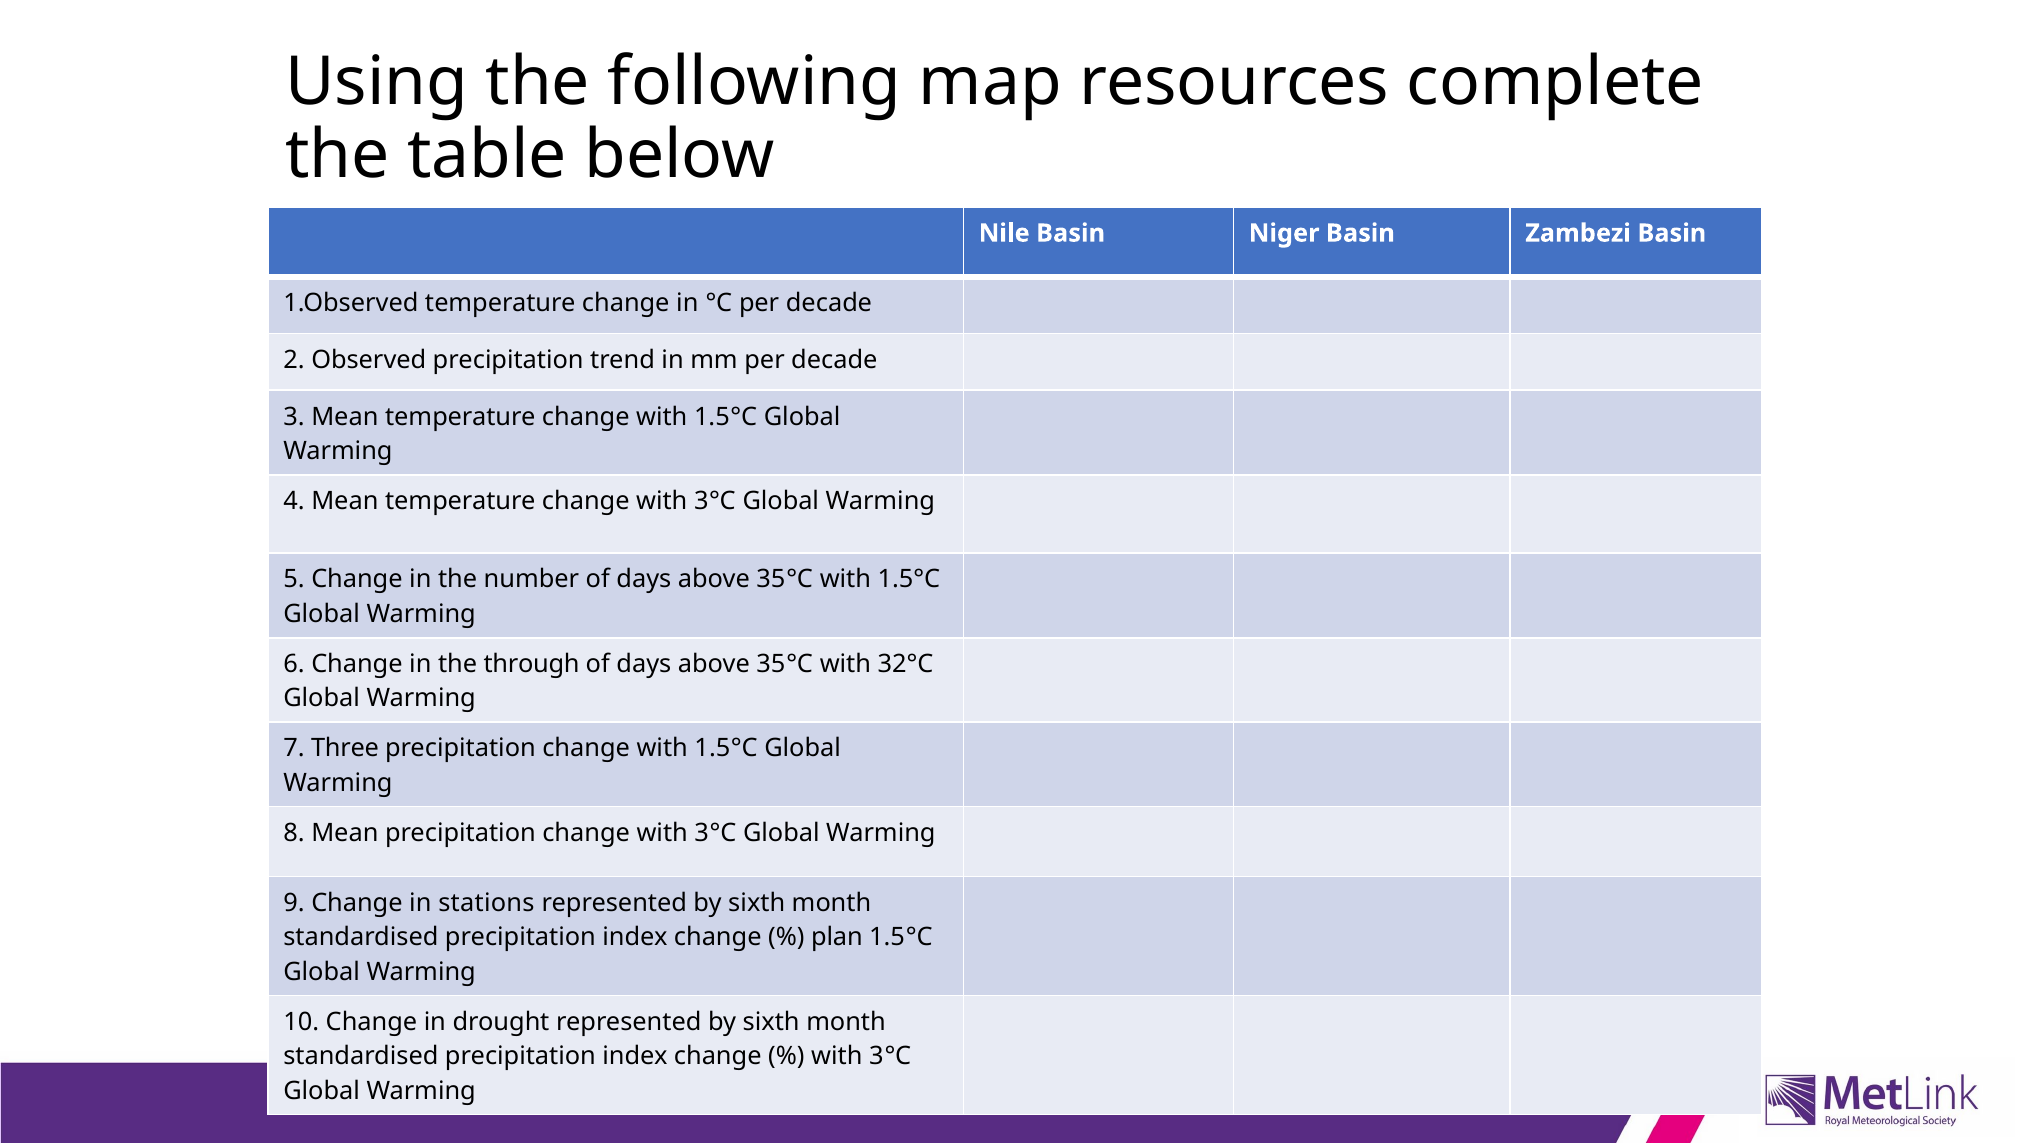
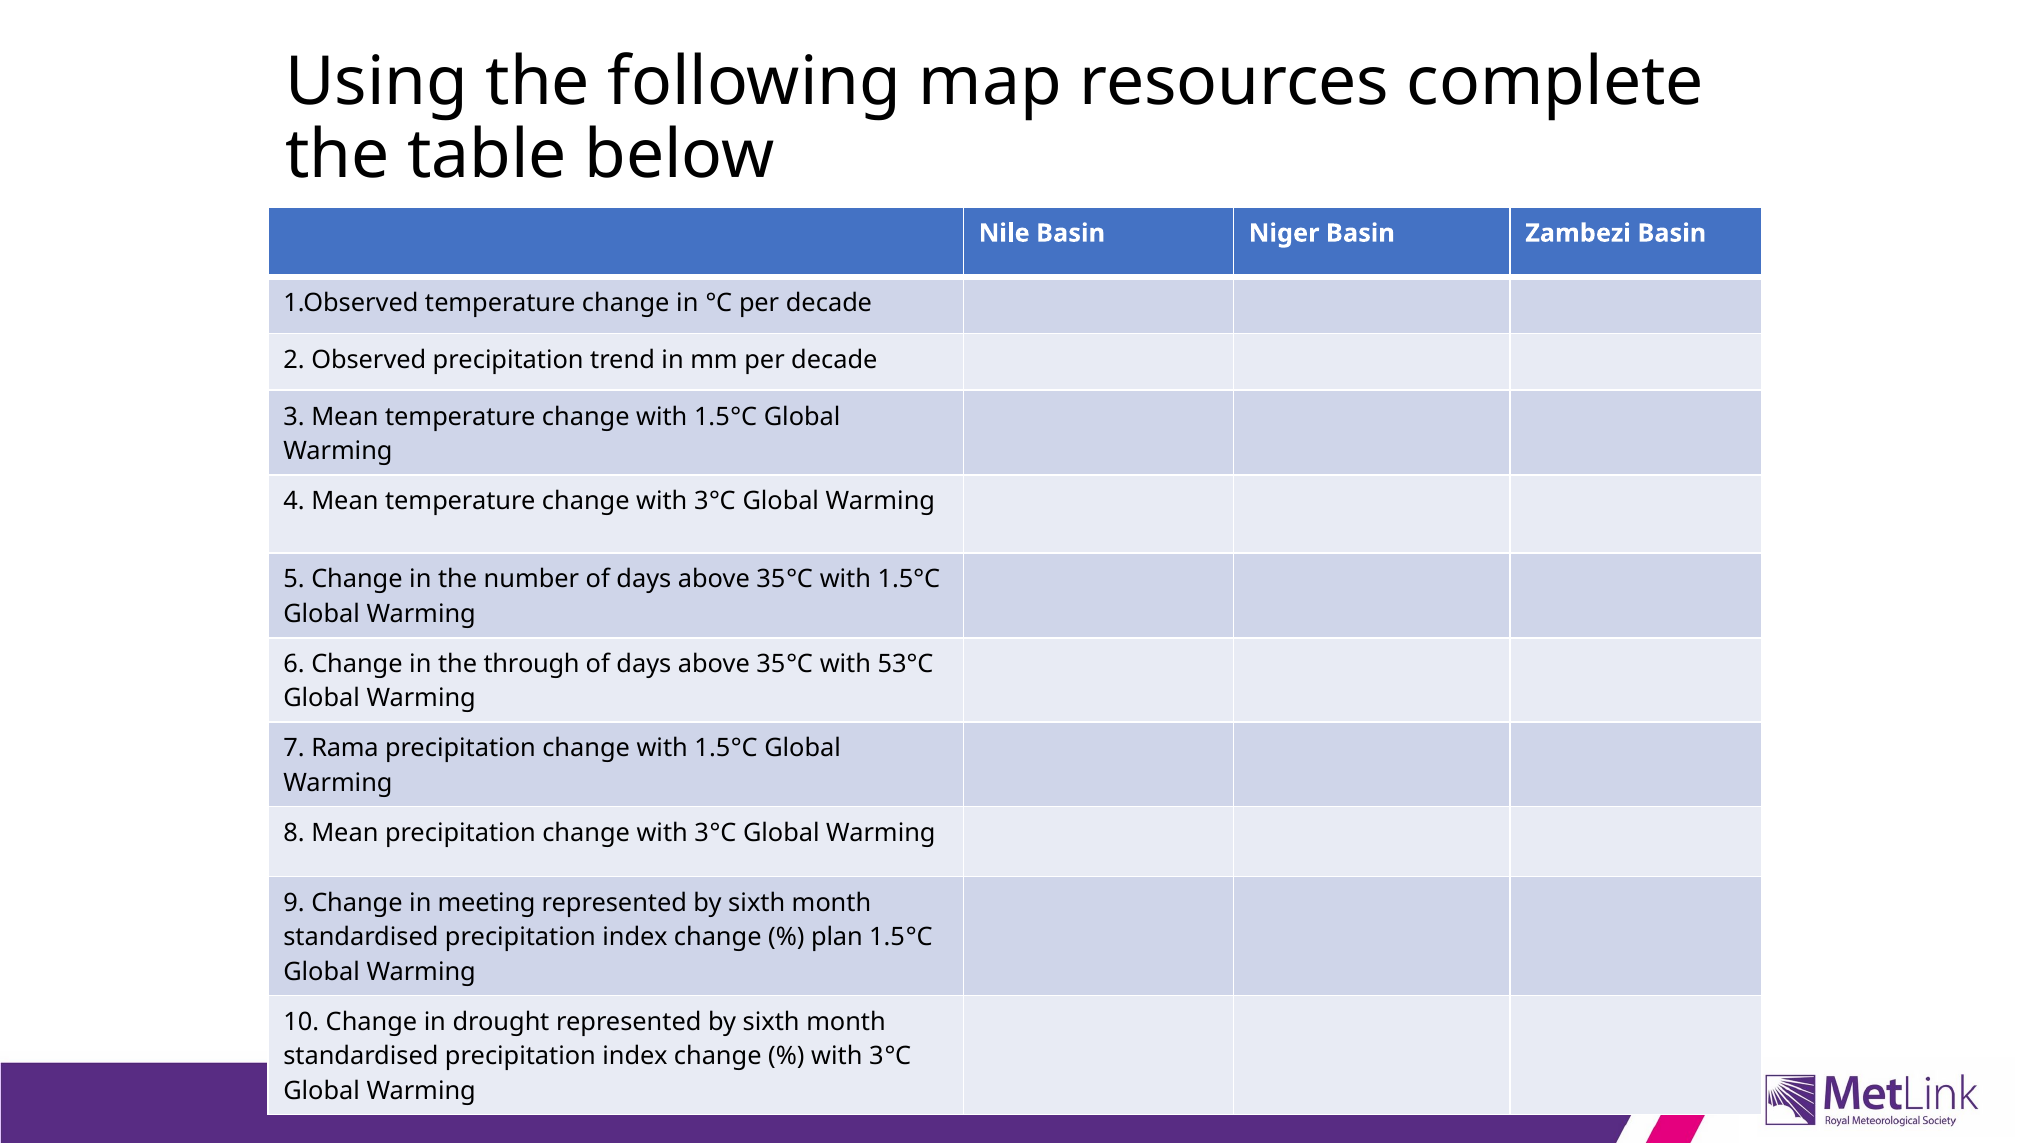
32°C: 32°C -> 53°C (906, 664)
Three: Three -> Rama (345, 748)
stations: stations -> meeting (487, 903)
